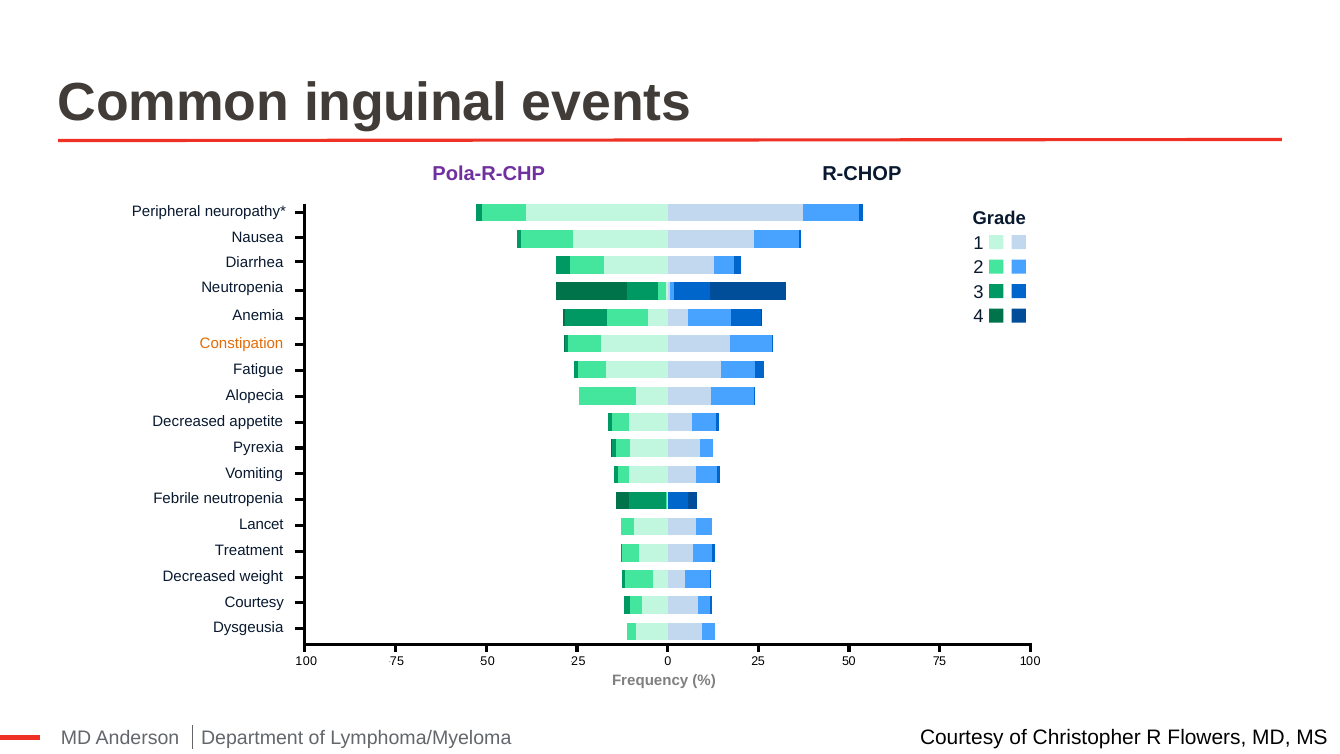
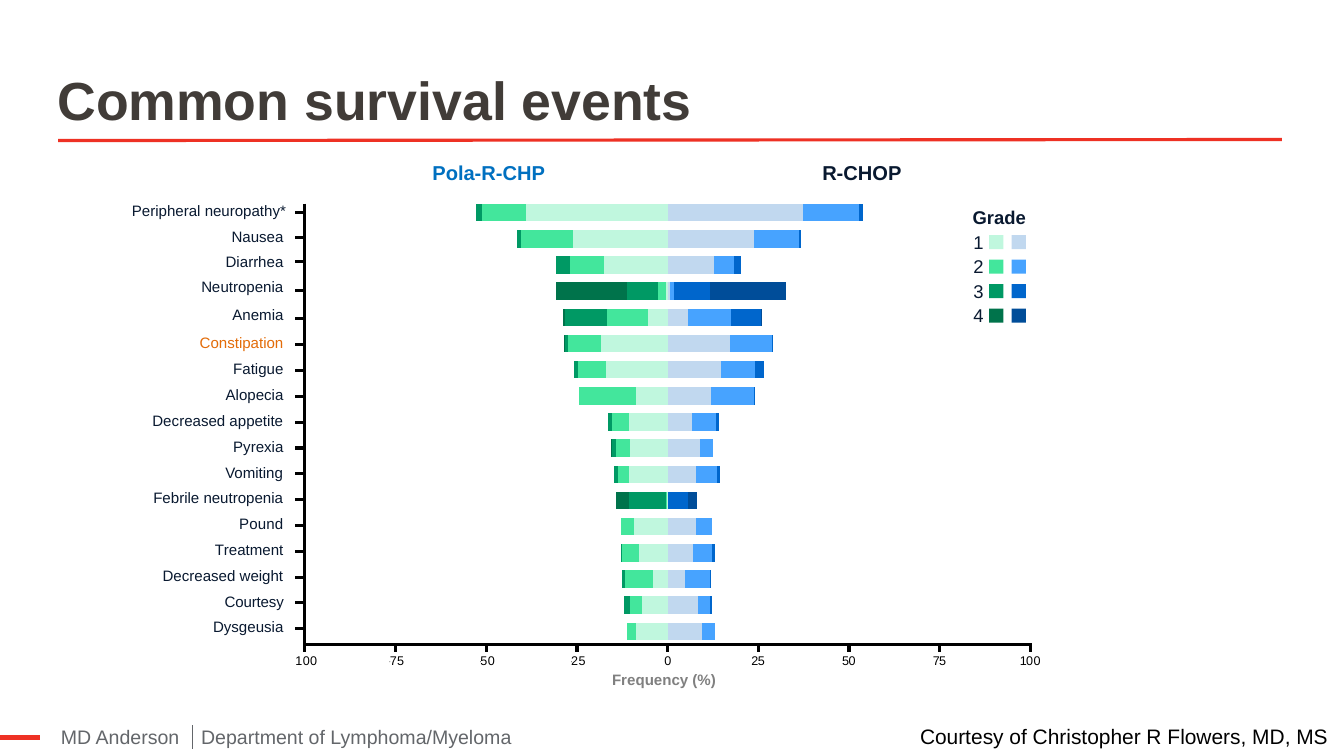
inguinal: inguinal -> survival (406, 103)
Pola-R-CHP colour: purple -> blue (489, 174)
Lancet: Lancet -> Pound (261, 525)
